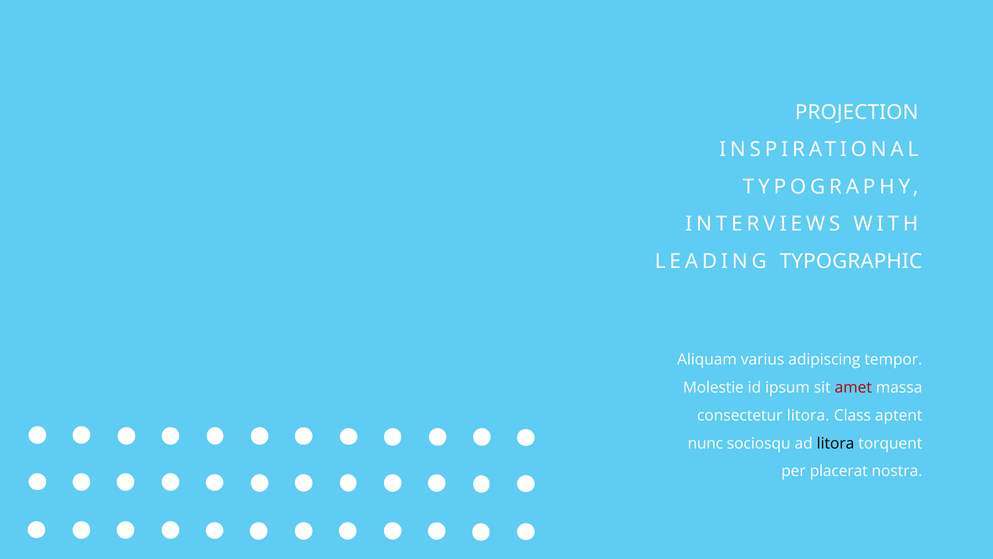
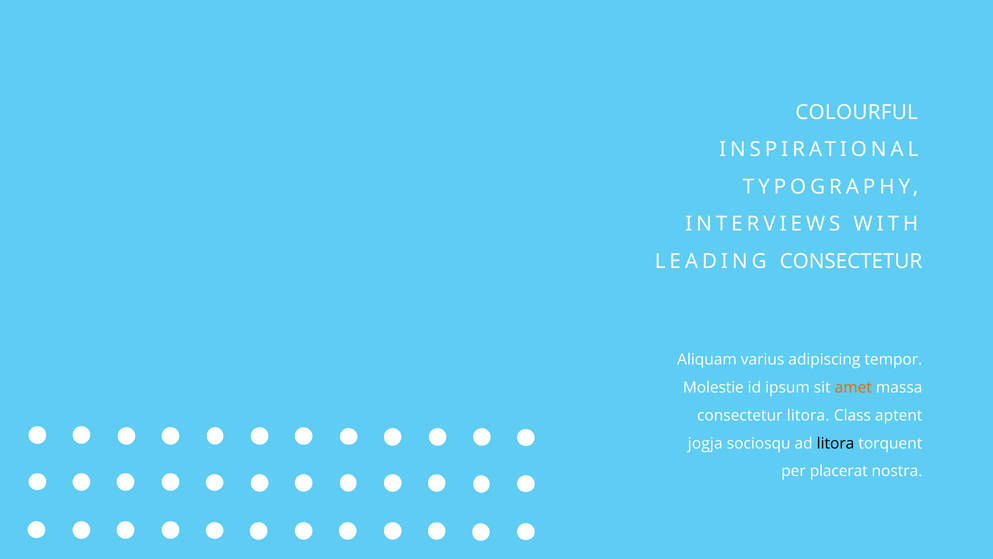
PROJECTION: PROJECTION -> COLOURFUL (857, 112)
LEADING TYPOGRAPHIC: TYPOGRAPHIC -> CONSECTETUR (851, 261)
amet colour: red -> orange (853, 387)
nunc: nunc -> jogja (705, 443)
